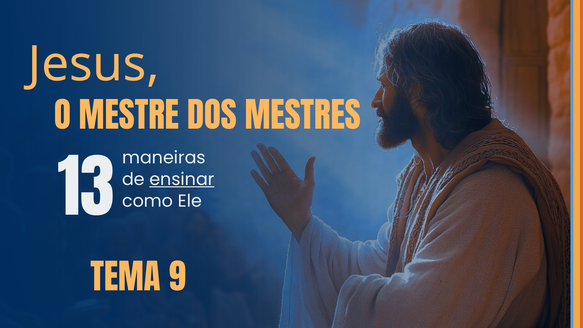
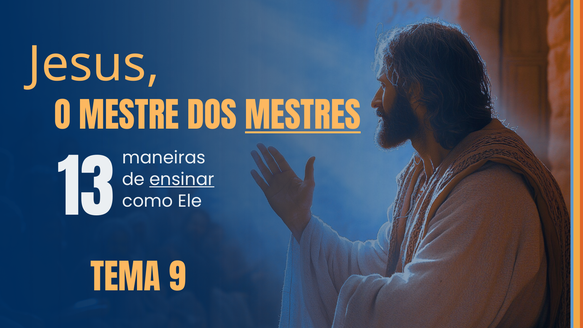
MESTRES underline: none -> present (303, 118)
